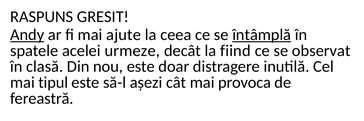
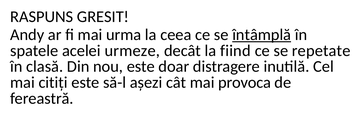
Andy underline: present -> none (27, 35)
ajute: ajute -> urma (124, 35)
observat: observat -> repetate (321, 51)
tipul: tipul -> citiți (53, 83)
